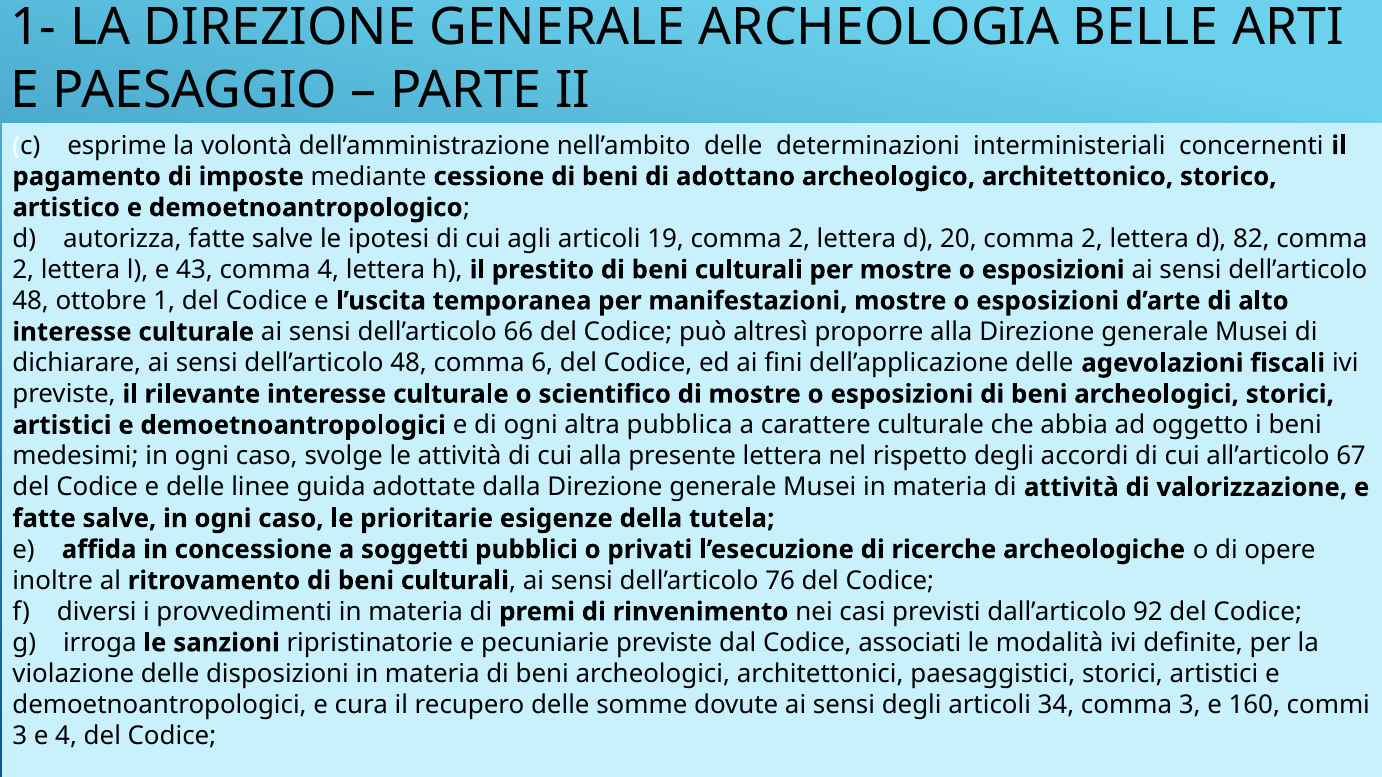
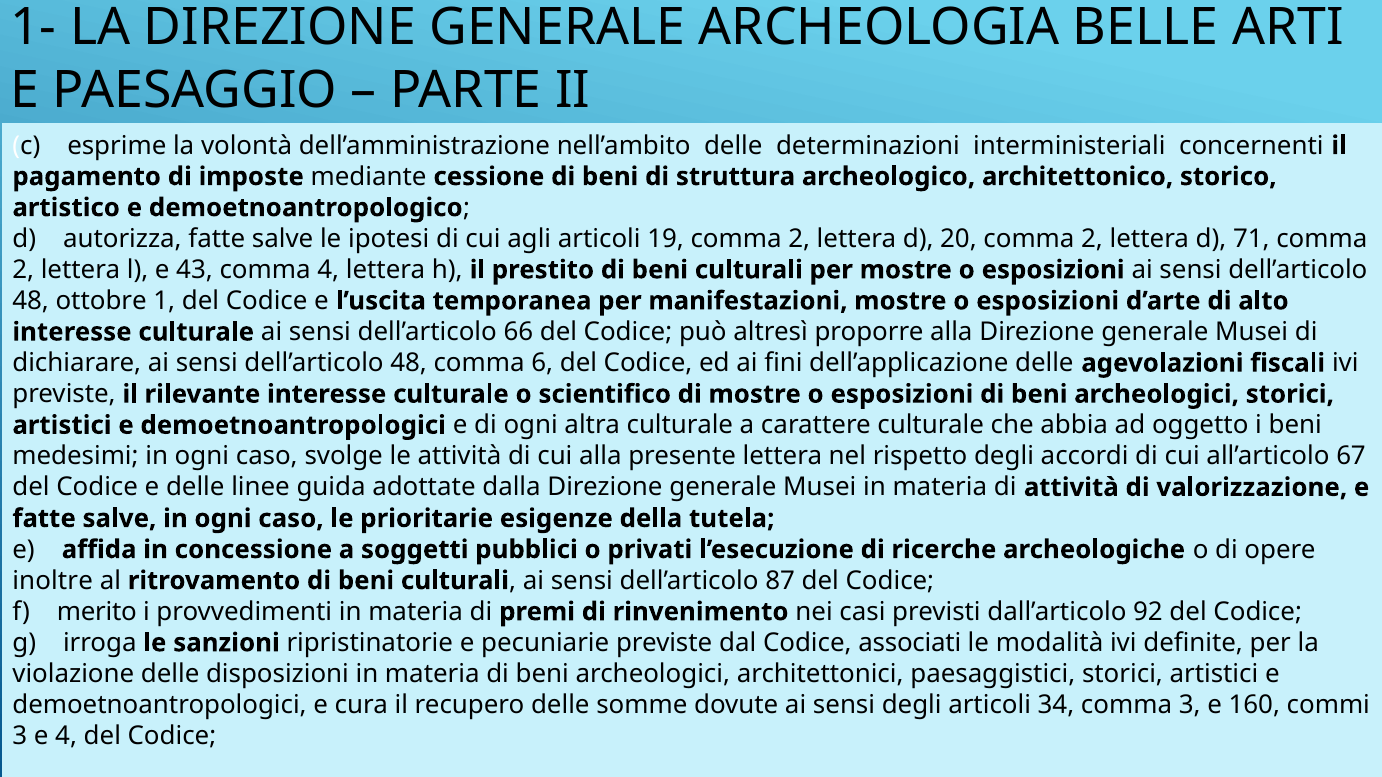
adottano: adottano -> struttura (736, 177)
82: 82 -> 71 (1251, 239)
altra pubblica: pubblica -> culturale (680, 425)
76: 76 -> 87 (780, 581)
diversi: diversi -> merito (97, 612)
